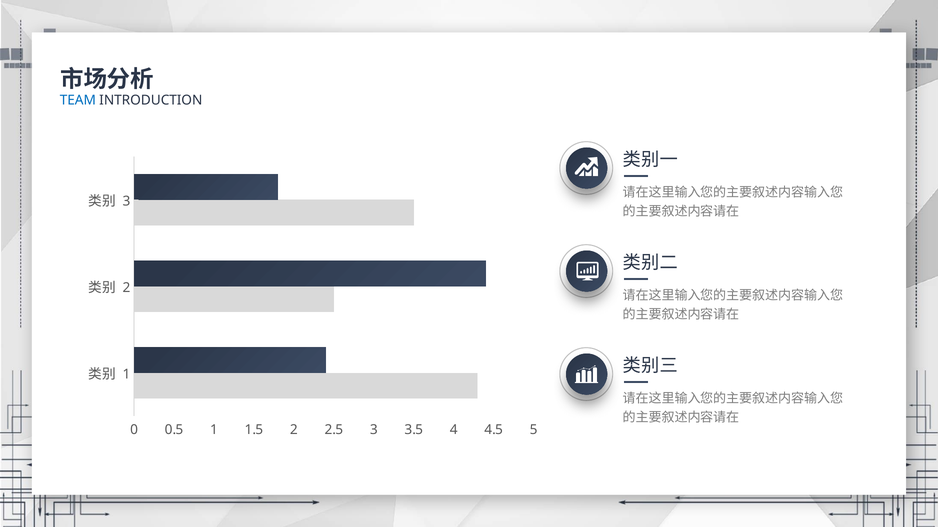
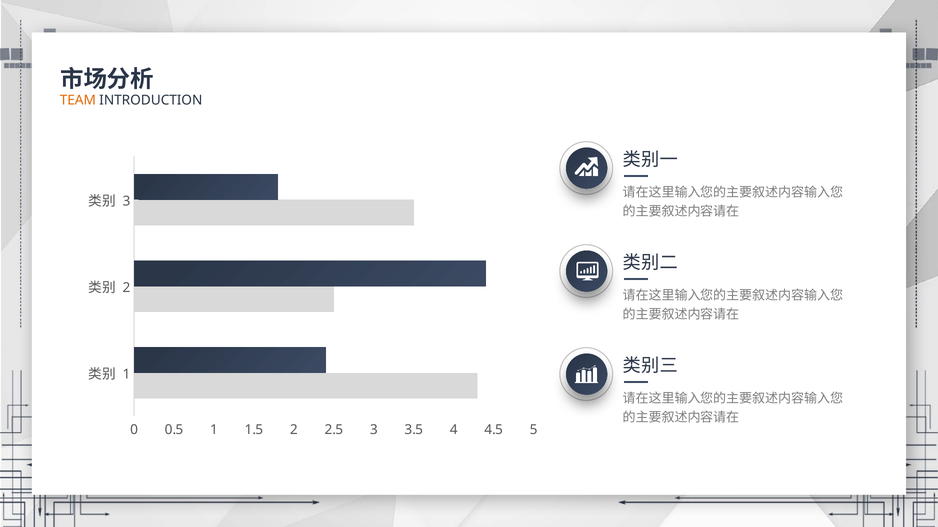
TEAM colour: blue -> orange (78, 101)
